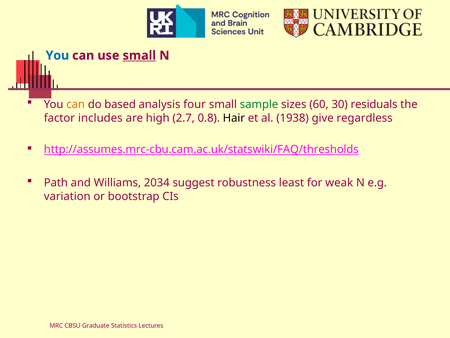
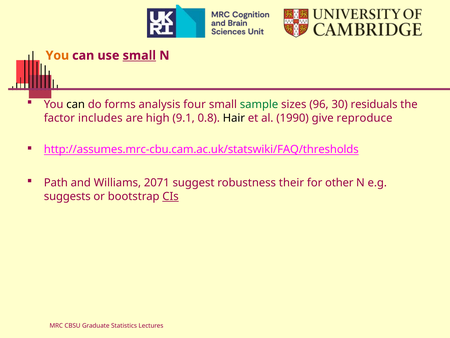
You colour: blue -> orange (57, 55)
can colour: orange -> black (76, 104)
based: based -> forms (120, 104)
60: 60 -> 96 (319, 104)
2.7: 2.7 -> 9.1 (184, 118)
1938: 1938 -> 1990 (293, 118)
regardless: regardless -> reproduce (365, 118)
2034: 2034 -> 2071 (157, 183)
least: least -> their (291, 183)
weak: weak -> other (339, 183)
variation: variation -> suggests (67, 196)
CIs underline: none -> present (171, 196)
